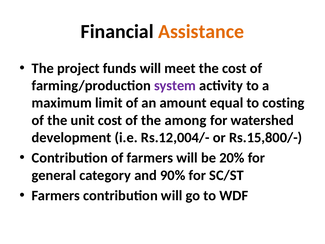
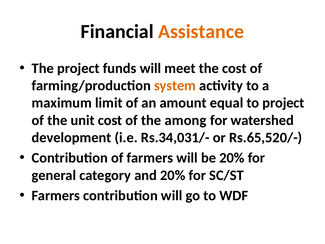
system colour: purple -> orange (175, 86)
to costing: costing -> project (283, 103)
Rs.12,004/-: Rs.12,004/- -> Rs.34,031/- (175, 138)
Rs.15,800/-: Rs.15,800/- -> Rs.65,520/- (266, 138)
and 90%: 90% -> 20% (173, 175)
